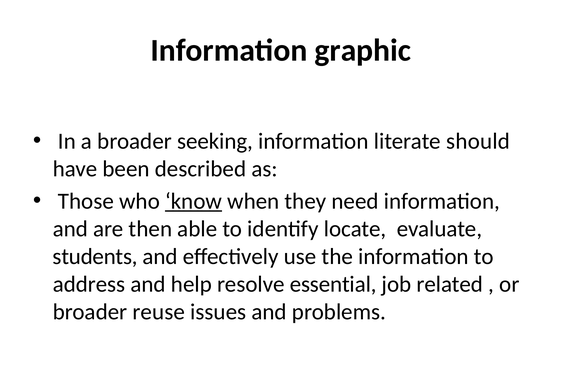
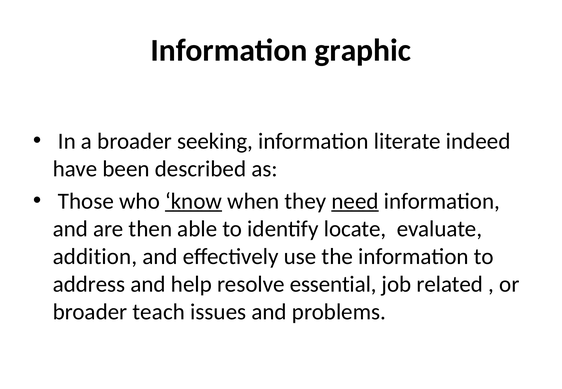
should: should -> indeed (478, 141)
need underline: none -> present (355, 201)
students: students -> addition (95, 257)
reuse: reuse -> teach (159, 312)
